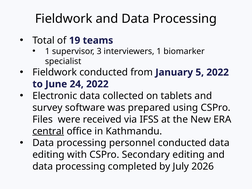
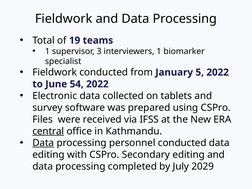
24: 24 -> 54 (77, 84)
Data underline: none -> present (43, 143)
2026: 2026 -> 2029 (203, 166)
